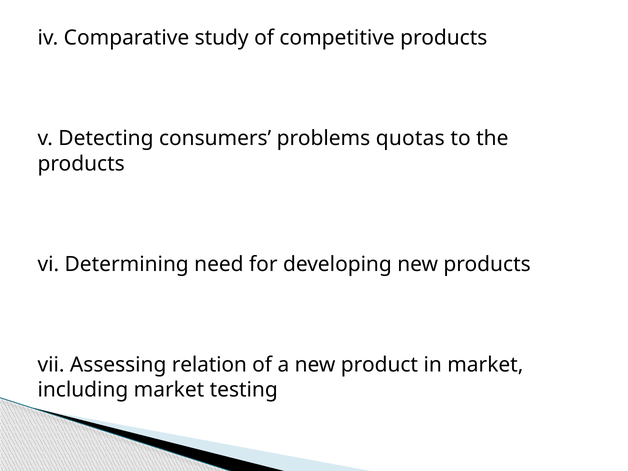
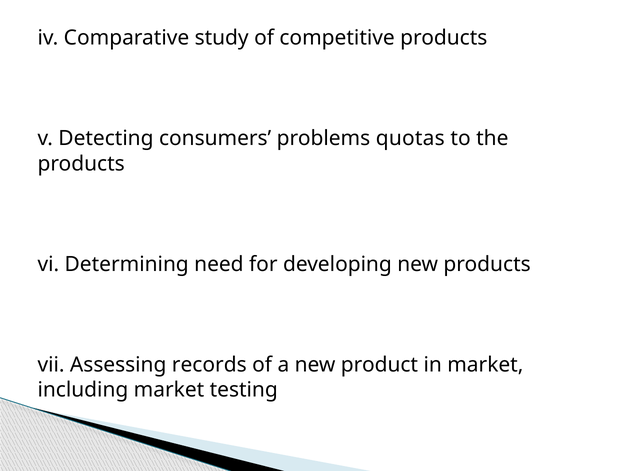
relation: relation -> records (209, 365)
